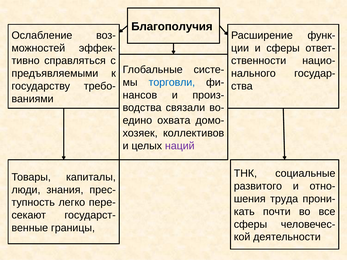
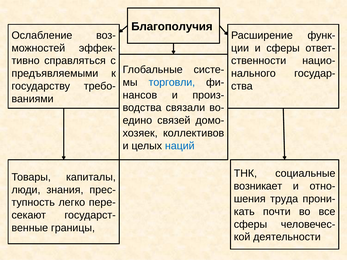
охвата: охвата -> связей (174, 121)
наций colour: purple -> blue (180, 146)
развитого: развитого -> возникает (258, 186)
